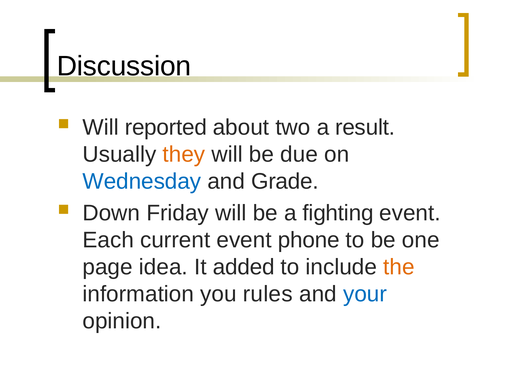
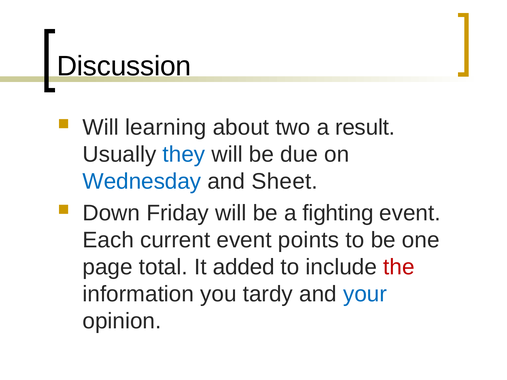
reported: reported -> learning (166, 127)
they colour: orange -> blue (184, 155)
Grade: Grade -> Sheet (285, 182)
phone: phone -> points (309, 240)
idea: idea -> total (163, 267)
the colour: orange -> red (399, 267)
rules: rules -> tardy (268, 294)
